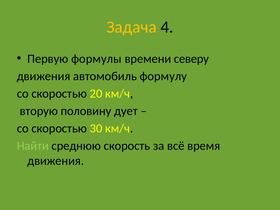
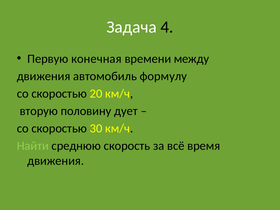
Задача colour: yellow -> white (132, 27)
формулы: формулы -> конечная (96, 59)
северу: северу -> между (191, 59)
